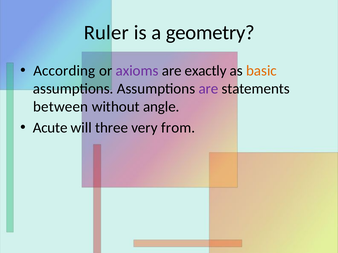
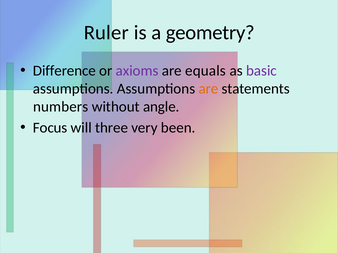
According: According -> Difference (64, 71)
exactly: exactly -> equals (205, 71)
basic colour: orange -> purple (261, 71)
are colour: purple -> orange (208, 89)
between: between -> numbers (61, 107)
Acute: Acute -> Focus (50, 128)
from: from -> been (178, 128)
